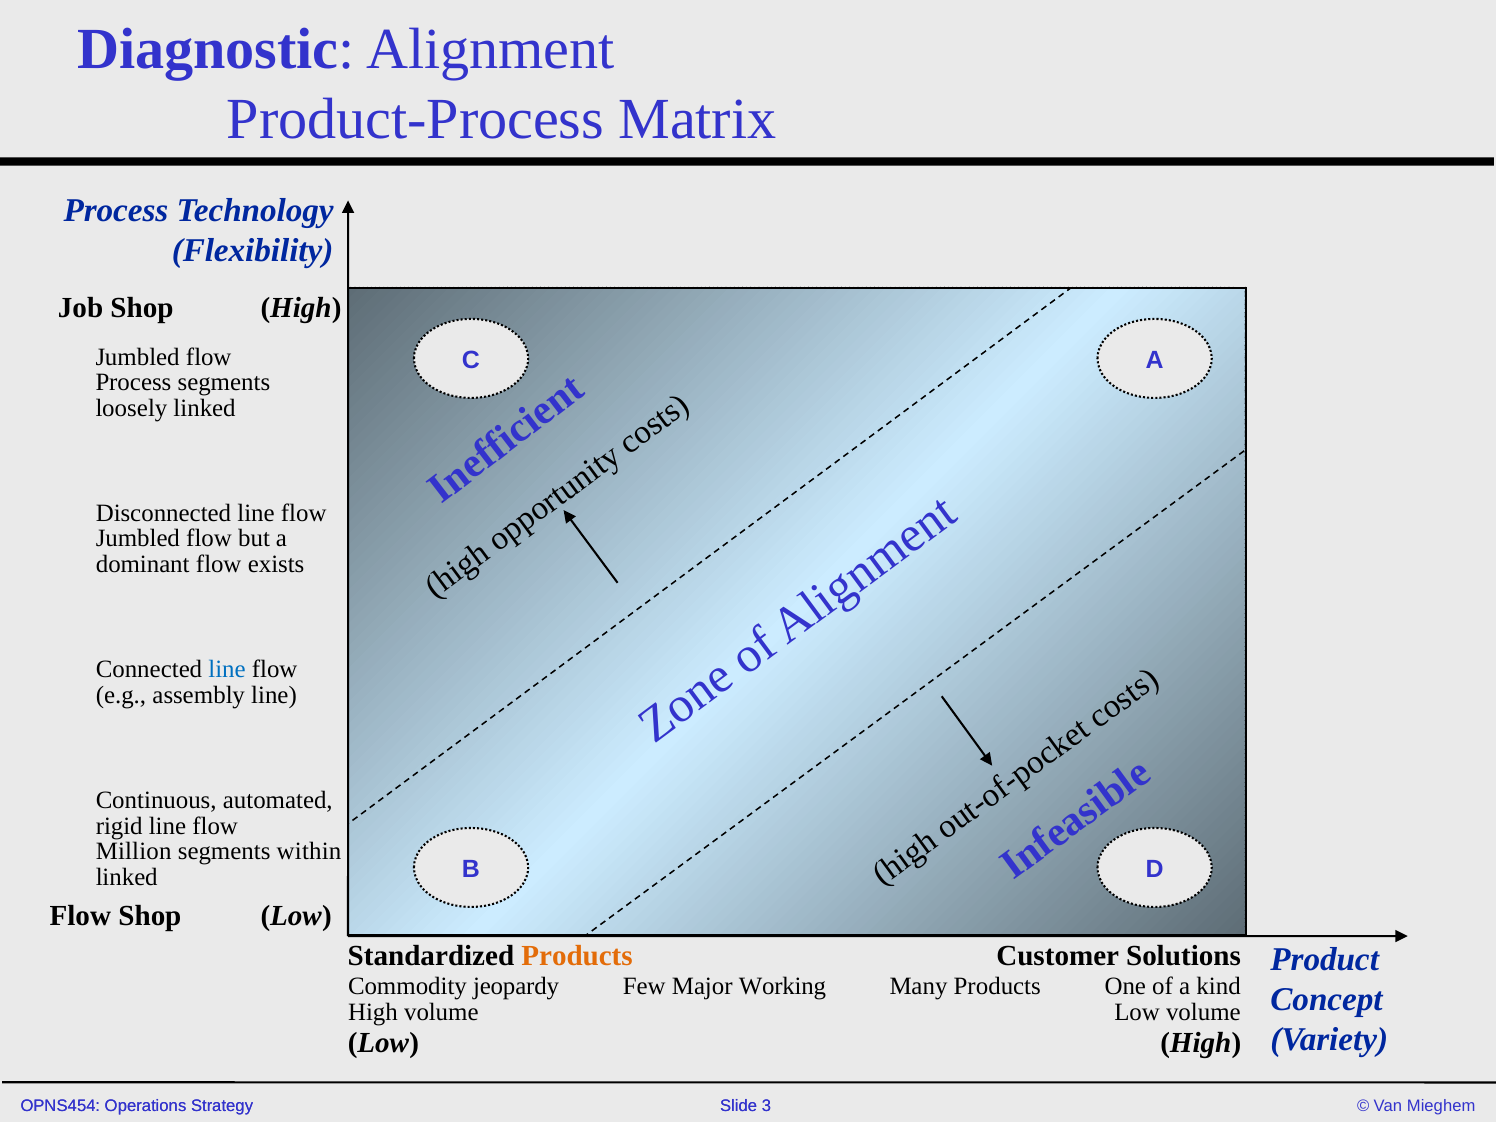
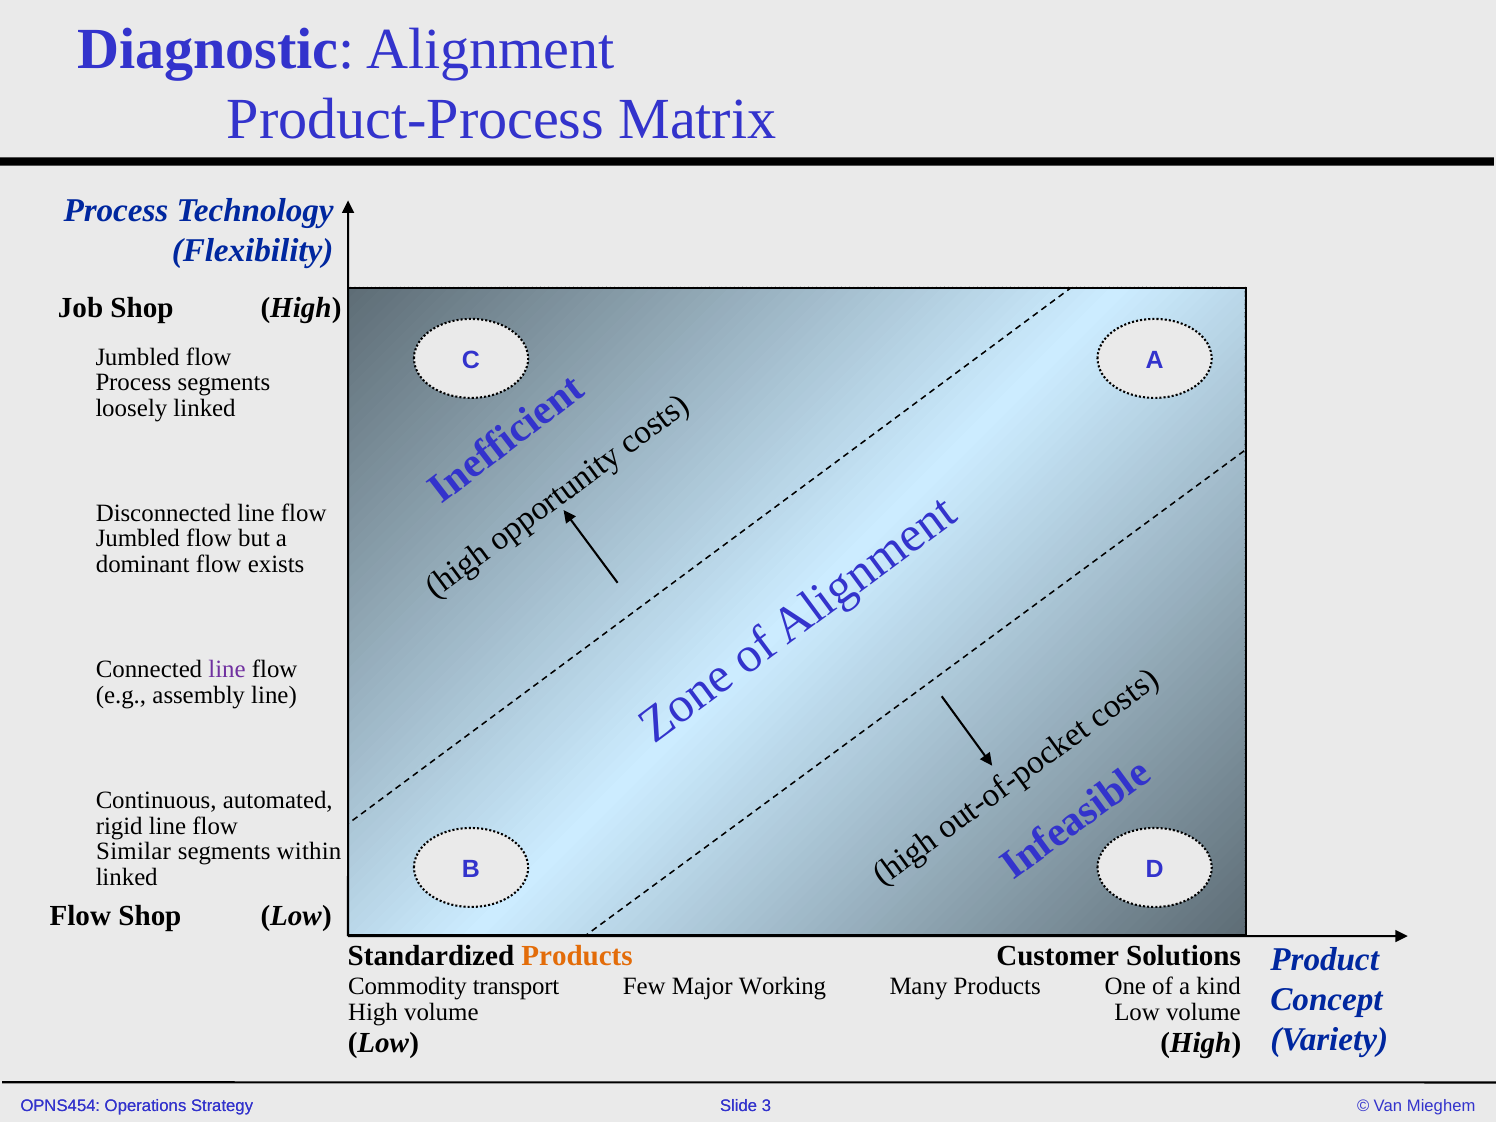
line colour: blue -> purple (227, 670)
Million: Million -> Similar (134, 852)
jeopardy: jeopardy -> transport (516, 986)
